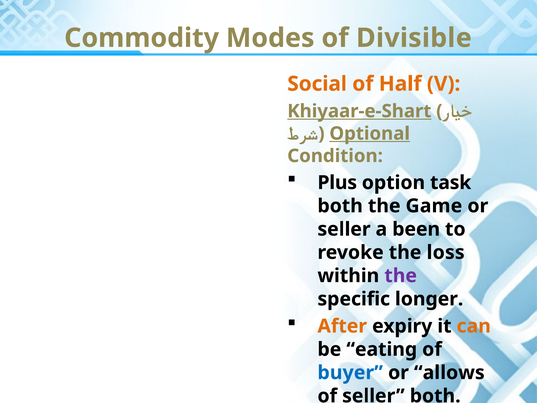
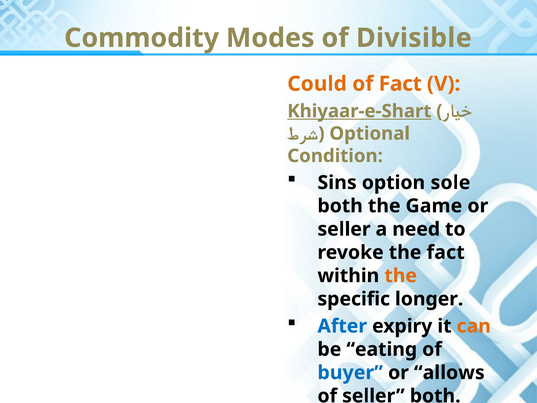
Social: Social -> Could (317, 84)
of Half: Half -> Fact (400, 84)
Optional underline: present -> none (370, 133)
Plus: Plus -> Sins (337, 183)
task: task -> sole (450, 183)
been: been -> need (416, 229)
the loss: loss -> fact (446, 252)
the colour: purple -> orange (401, 276)
After colour: orange -> blue (342, 326)
